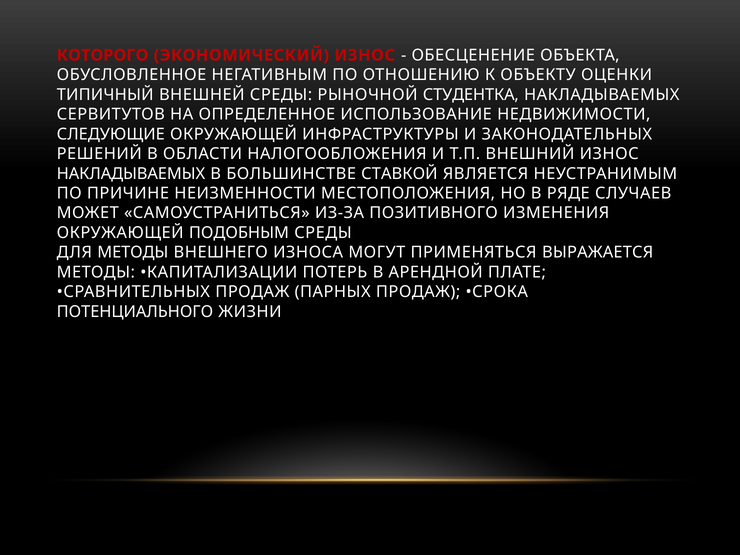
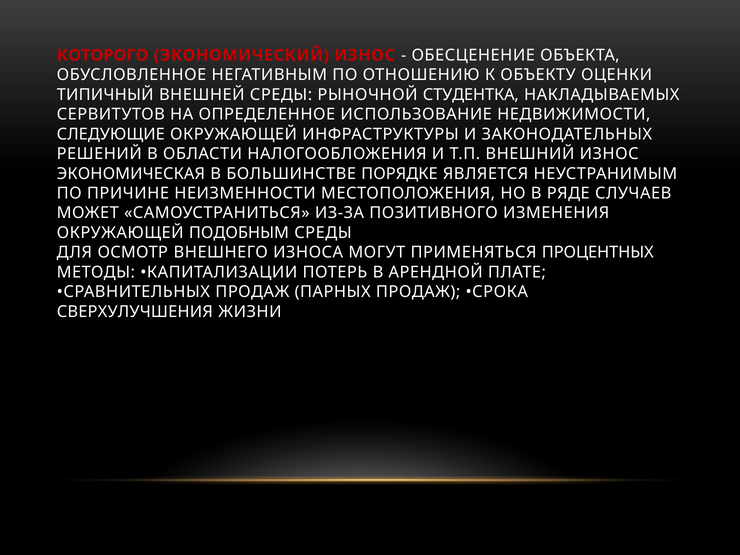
НАКЛАДЫВАЕМЫХ: НАКЛАДЫВАЕМЫХ -> ЭКОНОМИЧЕСКАЯ (131, 174)
СТАВКОЙ: СТАВКОЙ -> ПОРЯДКЕ (399, 174)
ДЛЯ МЕТОДЫ: МЕТОДЫ -> ОСМОТР (133, 252)
ВЫРАЖАЕТСЯ: ВЫРАЖАЕТСЯ -> ПРОЦЕНТНЫХ (598, 252)
ПОТЕНЦИАЛЬНОГО: ПОТЕНЦИАЛЬНОГО -> СВЕРХУЛУЧШЕНИЯ (135, 312)
